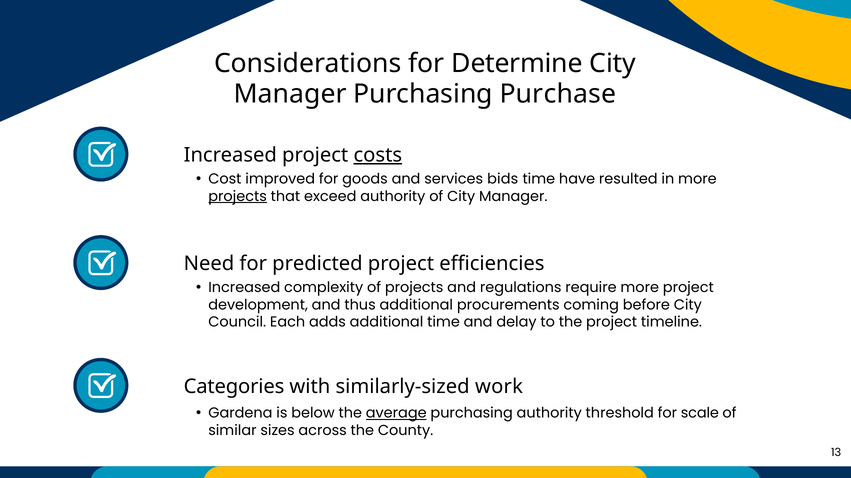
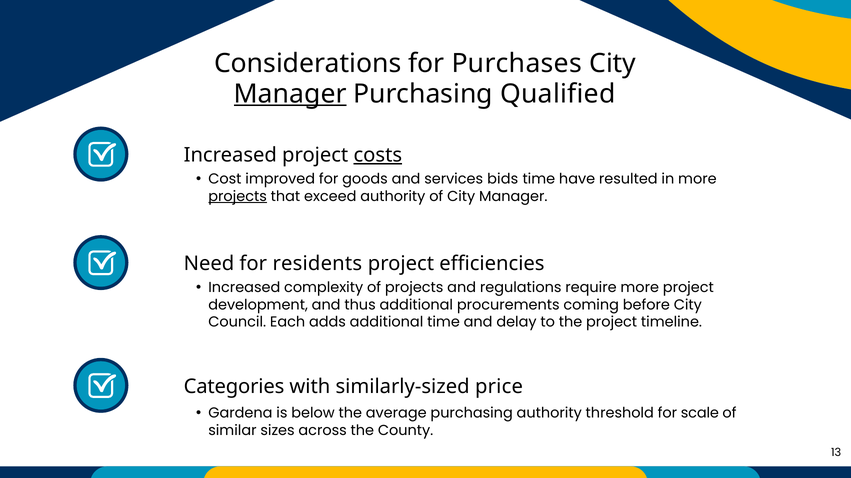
Determine: Determine -> Purchases (517, 63)
Manager underline: none -> present (290, 94)
Purchase: Purchase -> Qualified (558, 94)
predicted: predicted -> residents (317, 264)
work: work -> price (499, 387)
average underline: present -> none (396, 414)
